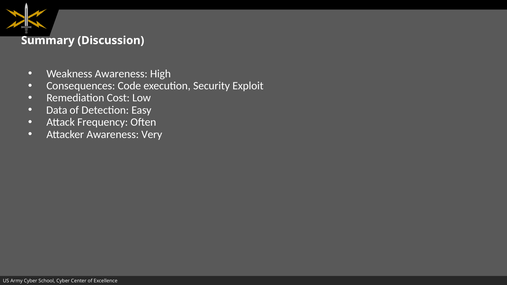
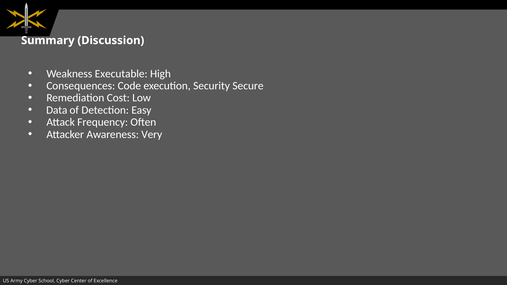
Weakness Awareness: Awareness -> Executable (121, 74)
Exploit: Exploit -> Secure (248, 86)
